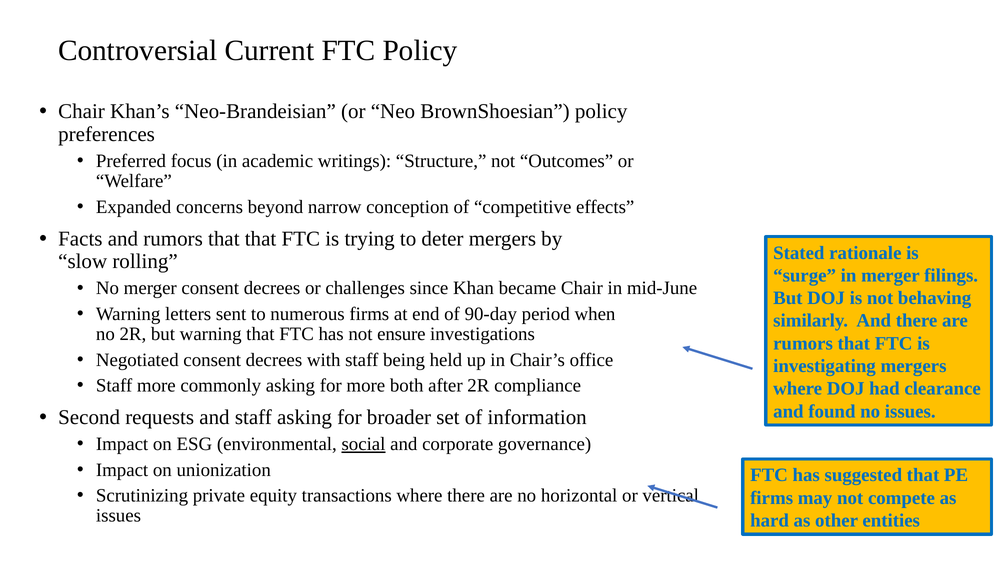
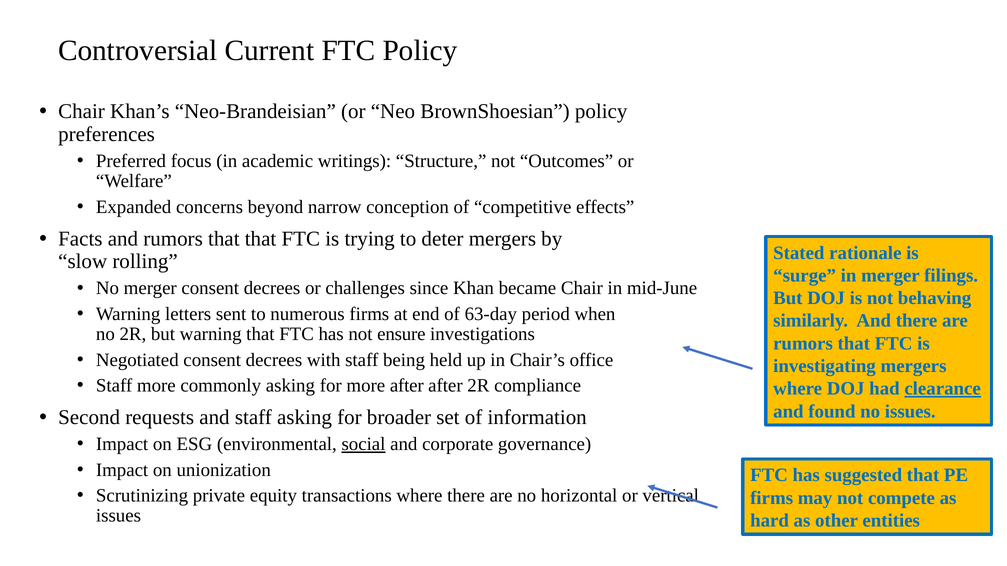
90-day: 90-day -> 63-day (491, 314)
more both: both -> after (407, 386)
clearance underline: none -> present (943, 389)
